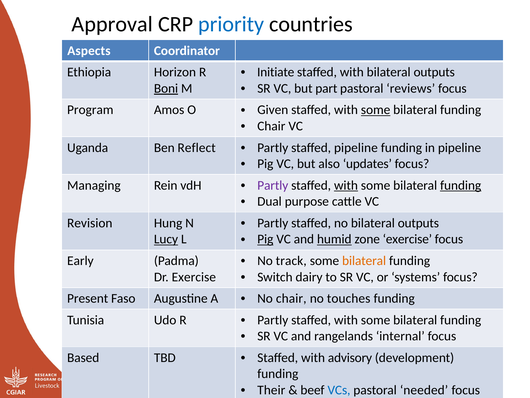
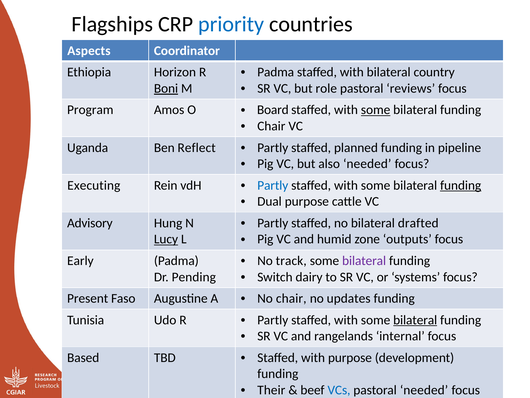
Approval: Approval -> Flagships (112, 24)
Initiate: Initiate -> Padma (276, 72)
with bilateral outputs: outputs -> country (434, 72)
part: part -> role (326, 88)
Given: Given -> Board (273, 110)
staffed pipeline: pipeline -> planned (356, 147)
also updates: updates -> needed (367, 164)
Managing: Managing -> Executing (94, 185)
Partly colour: purple -> blue (273, 185)
with underline: present -> none (346, 185)
no bilateral outputs: outputs -> drafted (418, 223)
Revision: Revision -> Advisory (90, 223)
Pig underline: present -> none (265, 239)
humid underline: present -> none (334, 239)
zone exercise: exercise -> outputs (407, 239)
bilateral colour: orange -> purple (364, 260)
Dr Exercise: Exercise -> Pending (194, 277)
touches: touches -> updates (349, 298)
bilateral underline: none -> present (415, 320)
with advisory: advisory -> purpose (350, 357)
